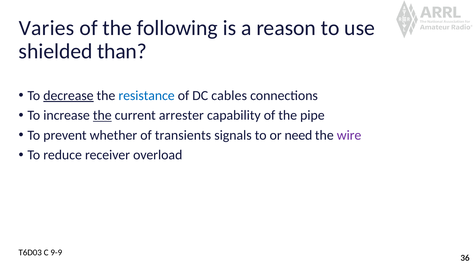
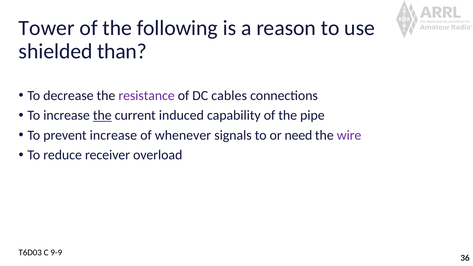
Varies: Varies -> Tower (47, 28)
decrease underline: present -> none (68, 96)
resistance colour: blue -> purple (147, 96)
arrester: arrester -> induced (181, 115)
prevent whether: whether -> increase (113, 135)
transients: transients -> whenever (183, 135)
